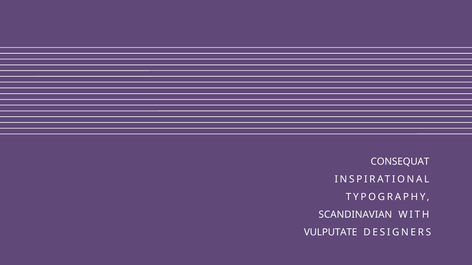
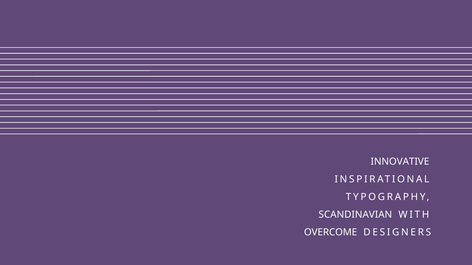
CONSEQUAT: CONSEQUAT -> INNOVATIVE (400, 162)
VULPUTATE: VULPUTATE -> OVERCOME (331, 233)
